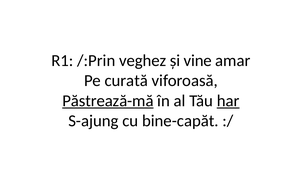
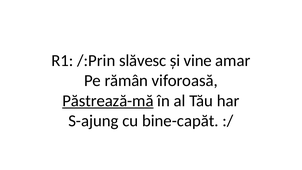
veghez: veghez -> slăvesc (143, 60)
curată: curată -> rămân (126, 81)
har underline: present -> none (228, 101)
